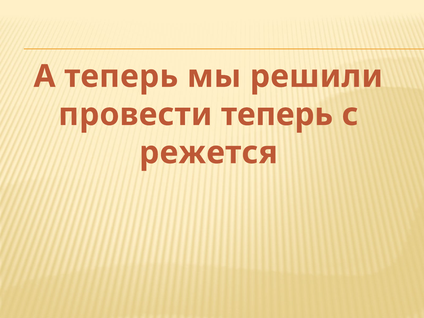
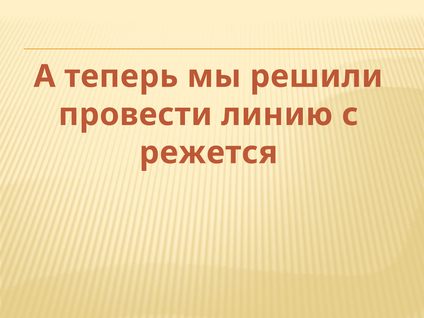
провести теперь: теперь -> линию (277, 115)
